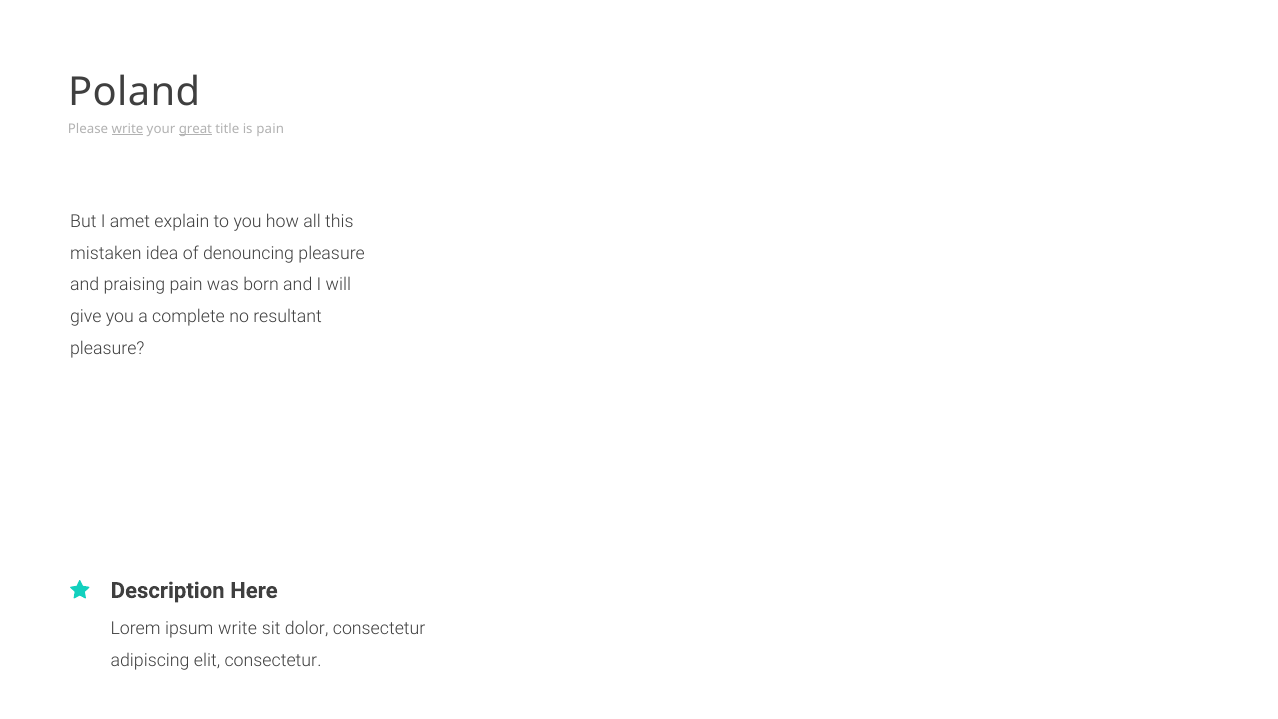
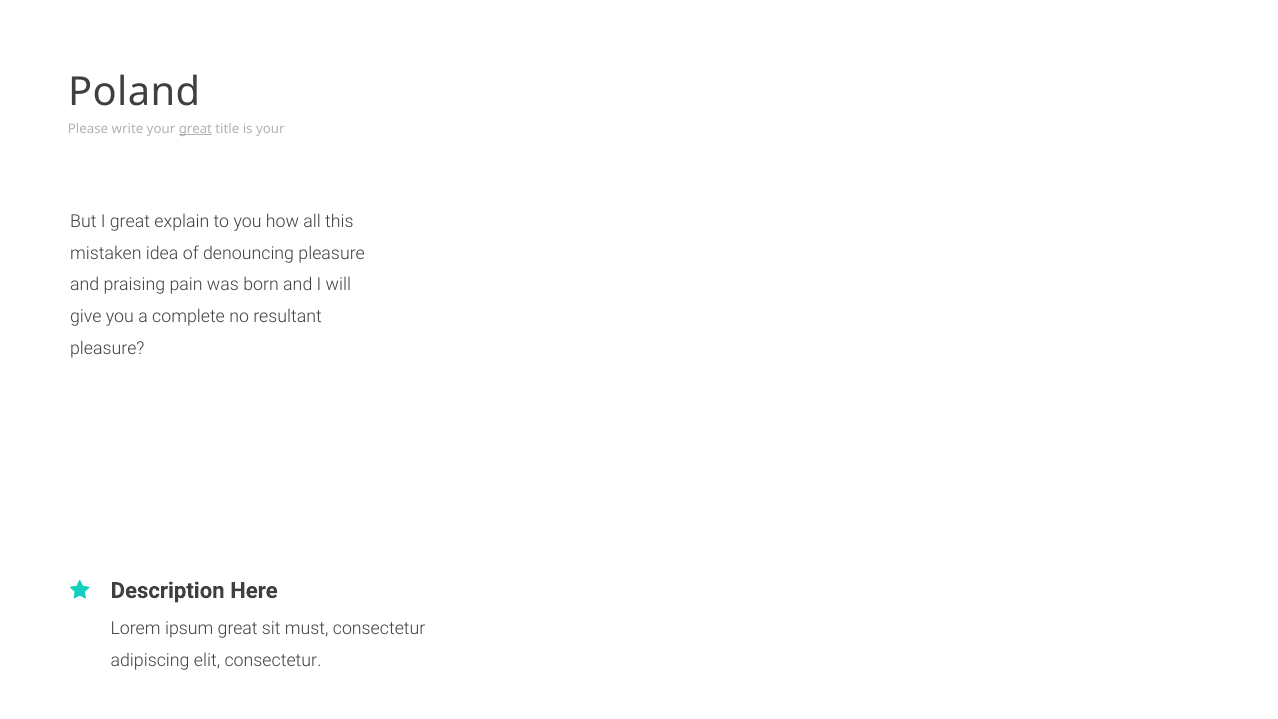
write underline: present -> none (127, 129)
is pain: pain -> your (270, 129)
I amet: amet -> great (130, 221)
ipsum write: write -> great (238, 628)
dolor: dolor -> must (307, 628)
